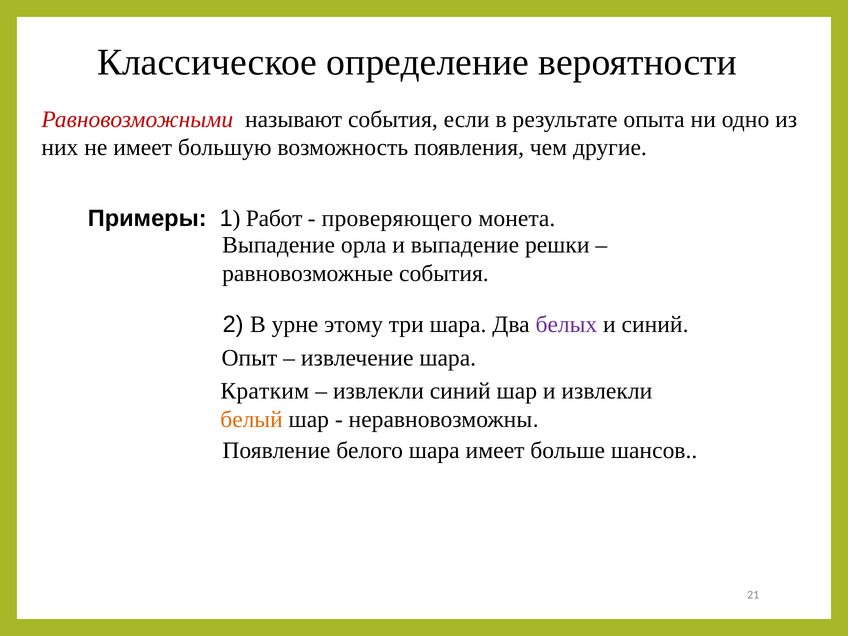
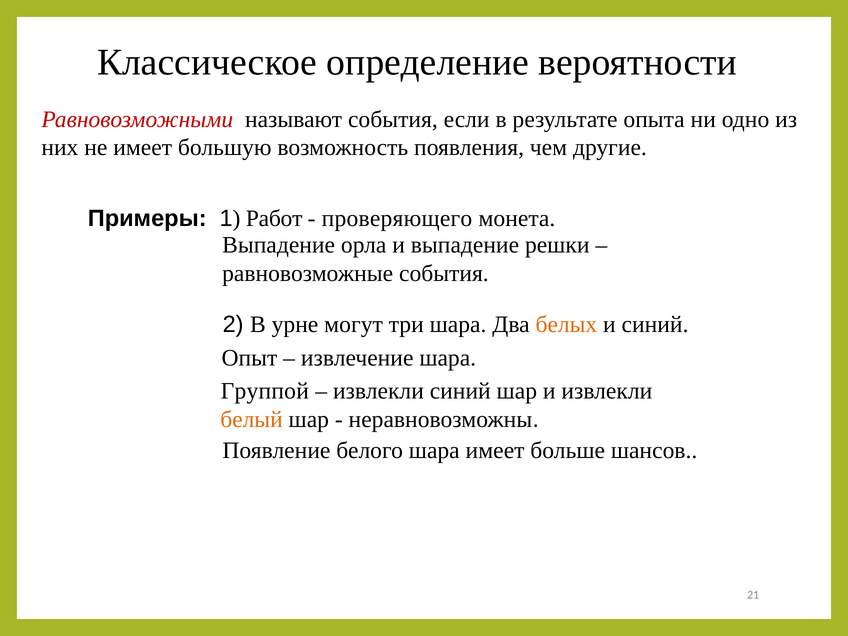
этому: этому -> могут (354, 325)
белых colour: purple -> orange (566, 325)
Кратким: Кратким -> Группой (265, 391)
